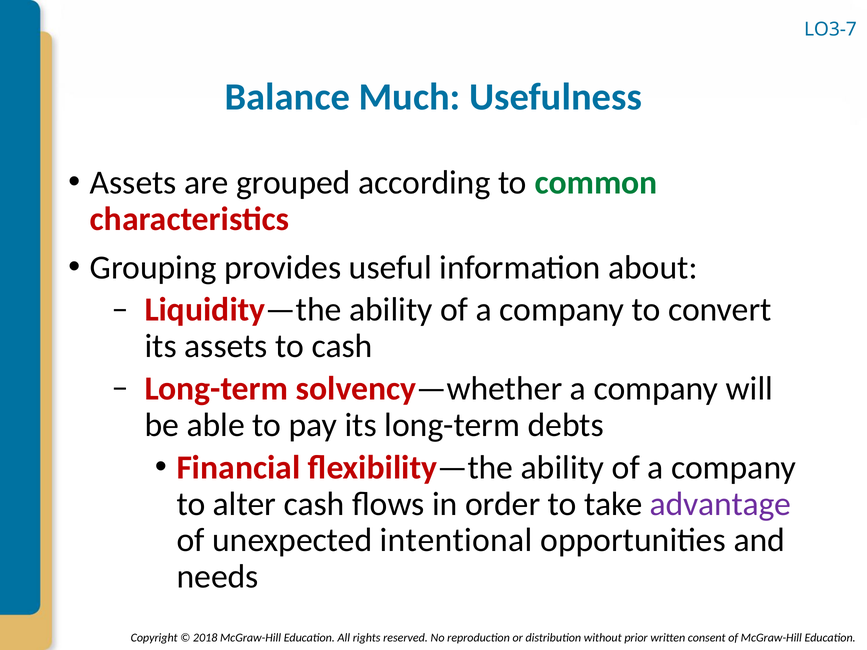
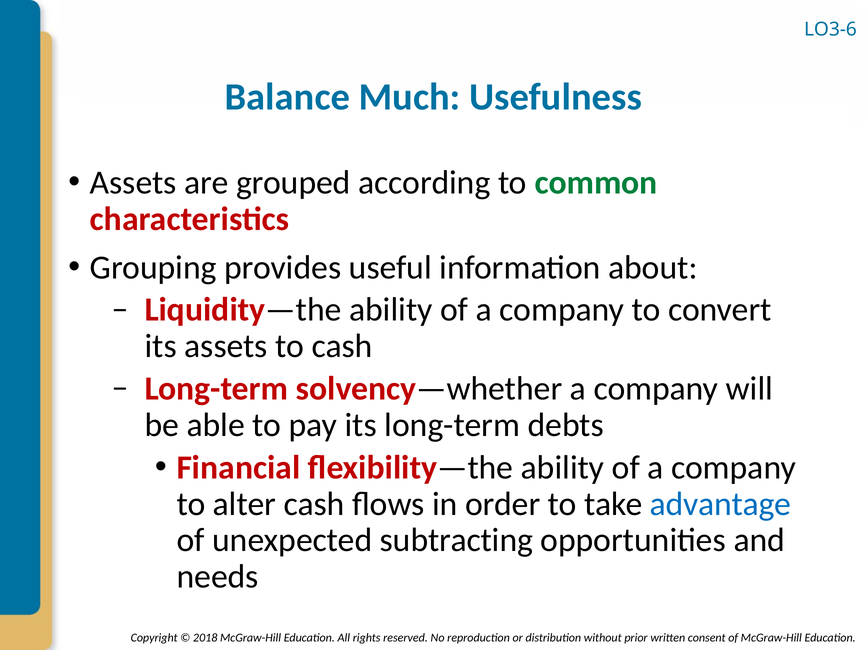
LO3-7: LO3-7 -> LO3-6 (830, 29)
advantage colour: purple -> blue (721, 504)
intentional: intentional -> subtracting (456, 541)
